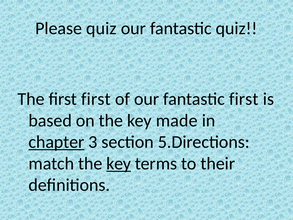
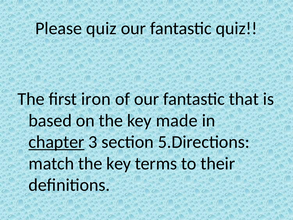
first first: first -> iron (96, 99)
fantastic first: first -> that (244, 99)
key underline: present -> none (119, 163)
